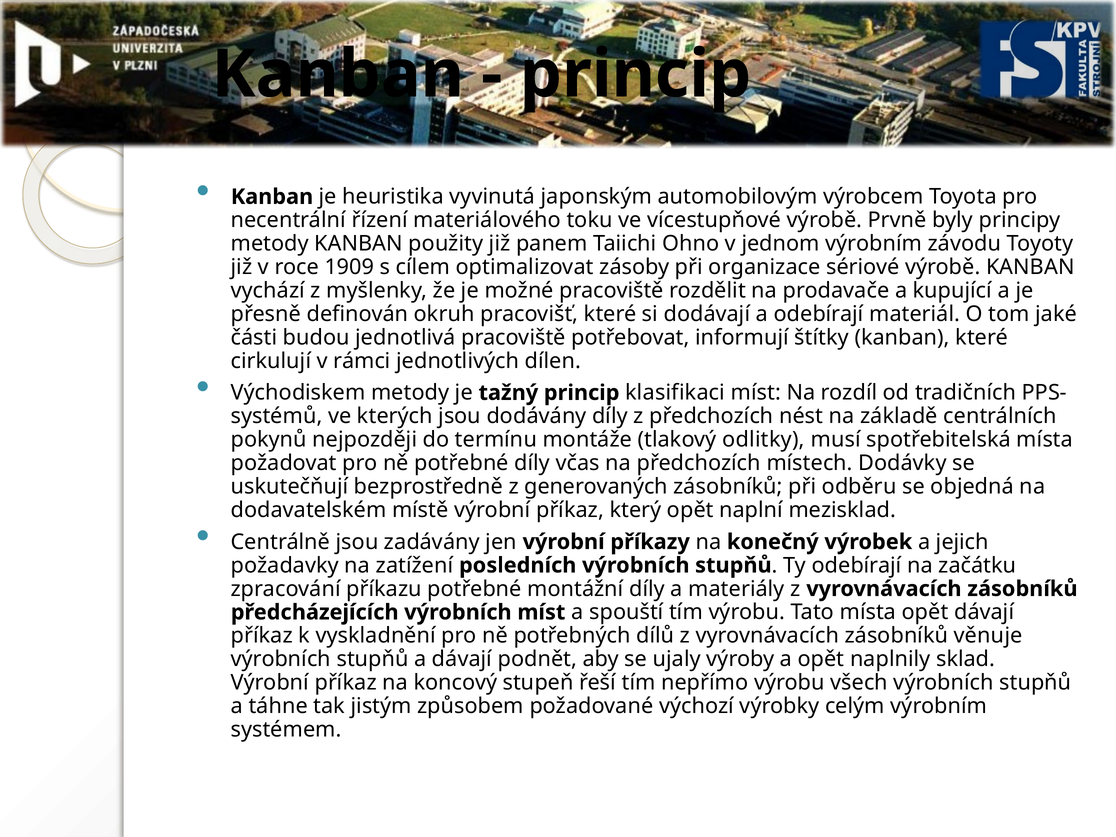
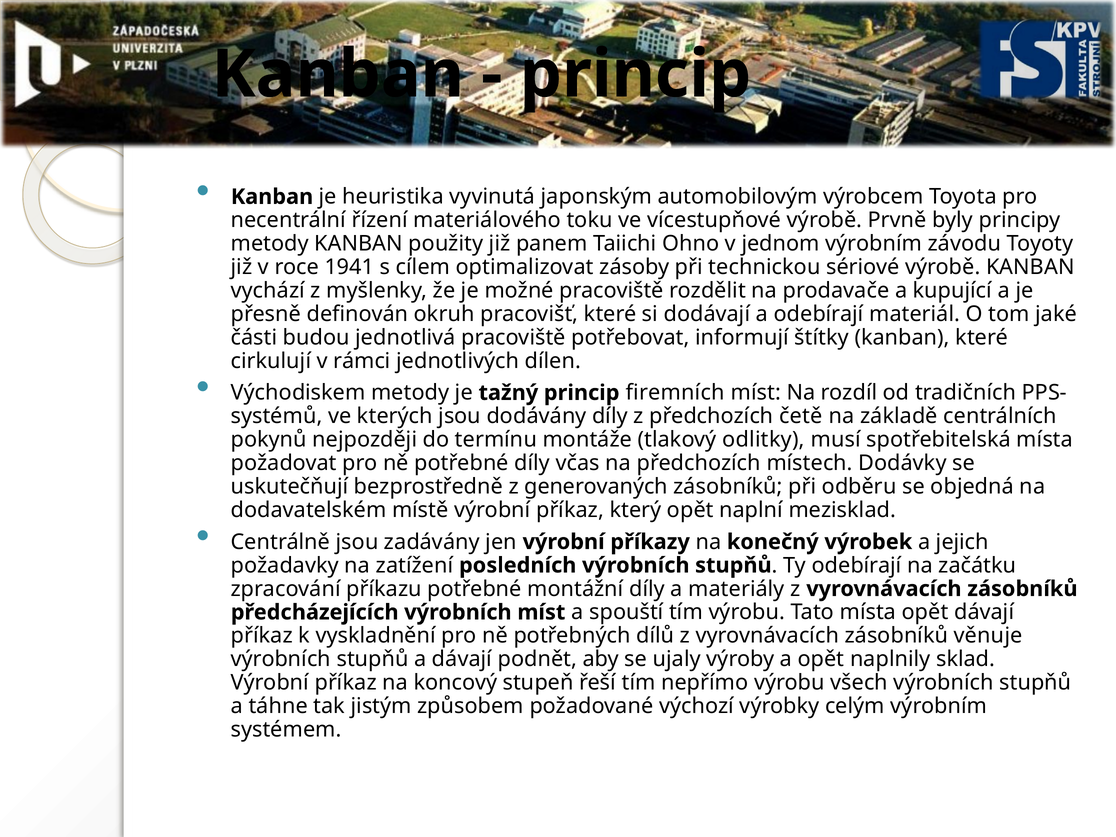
1909: 1909 -> 1941 (349, 267)
organizace: organizace -> technickou (764, 267)
klasifikaci: klasifikaci -> firemních (675, 393)
nést: nést -> četě (801, 416)
